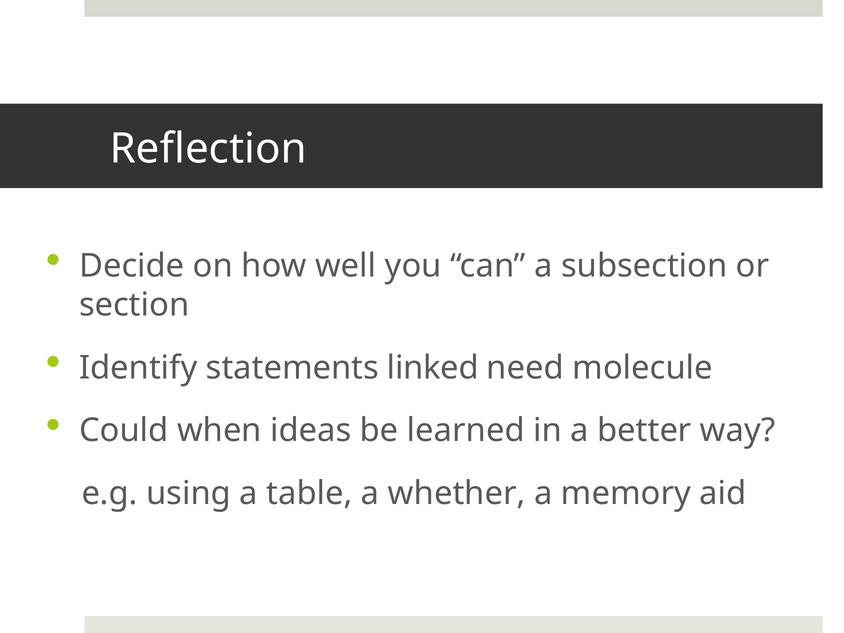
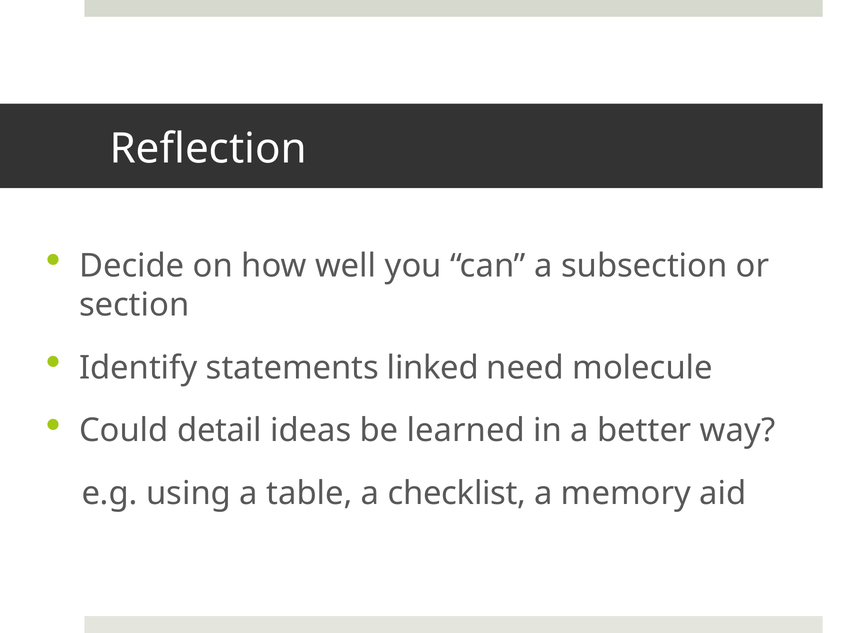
when: when -> detail (219, 431)
whether: whether -> checklist (457, 493)
